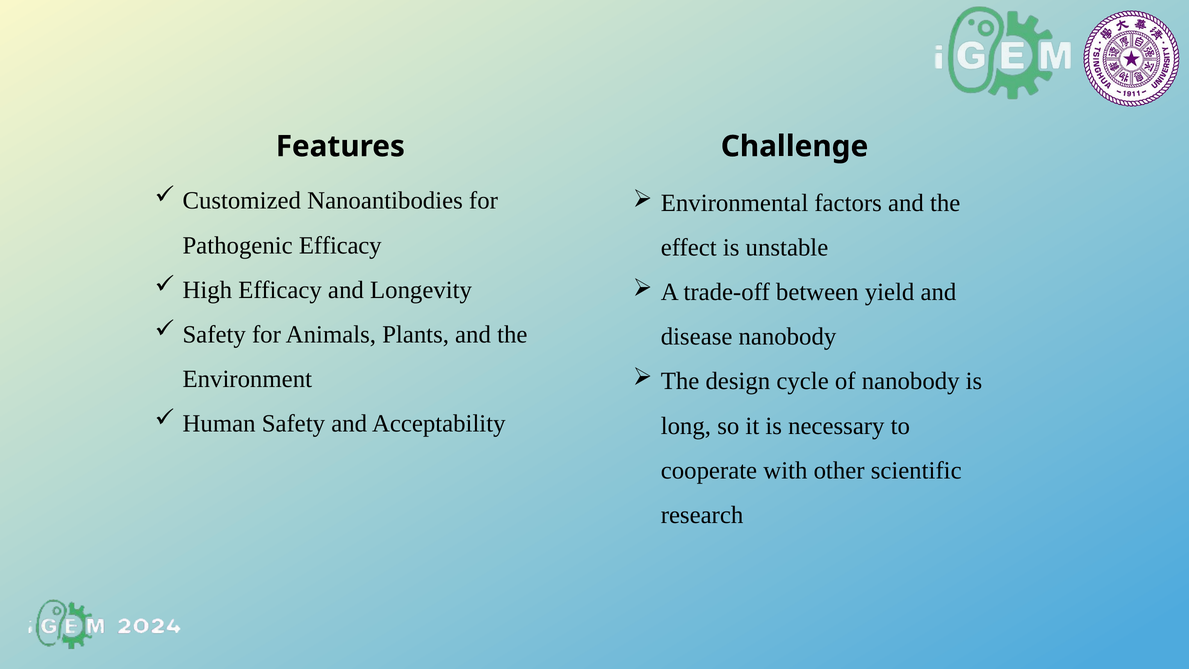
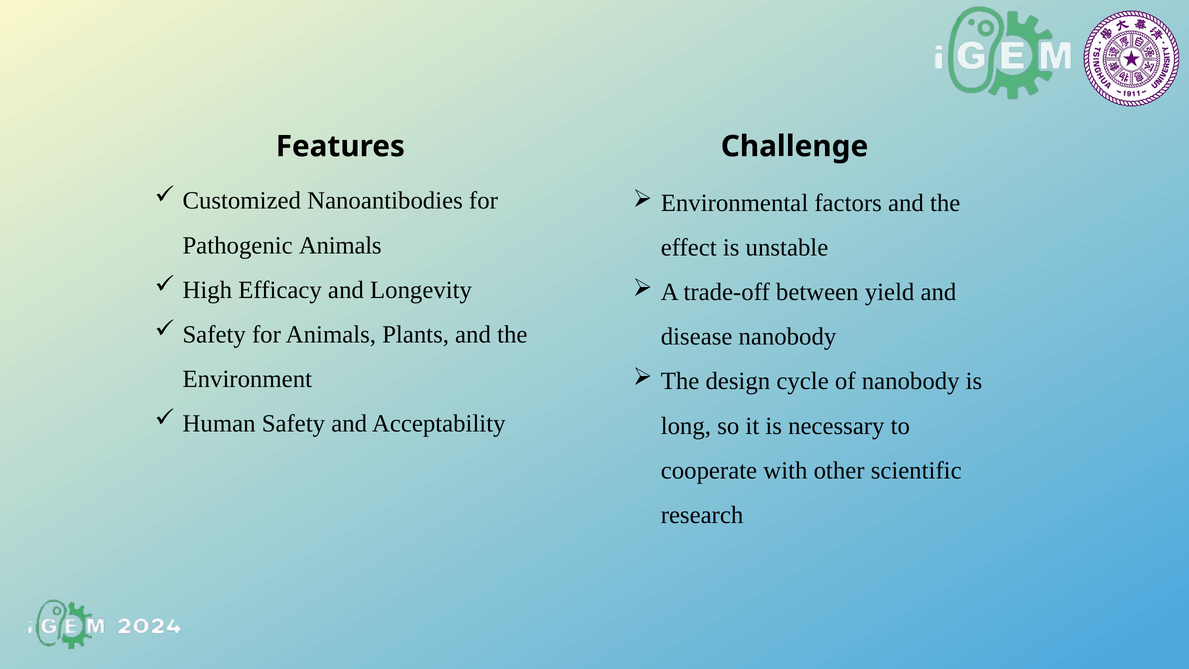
Pathogenic Efficacy: Efficacy -> Animals (340, 245)
